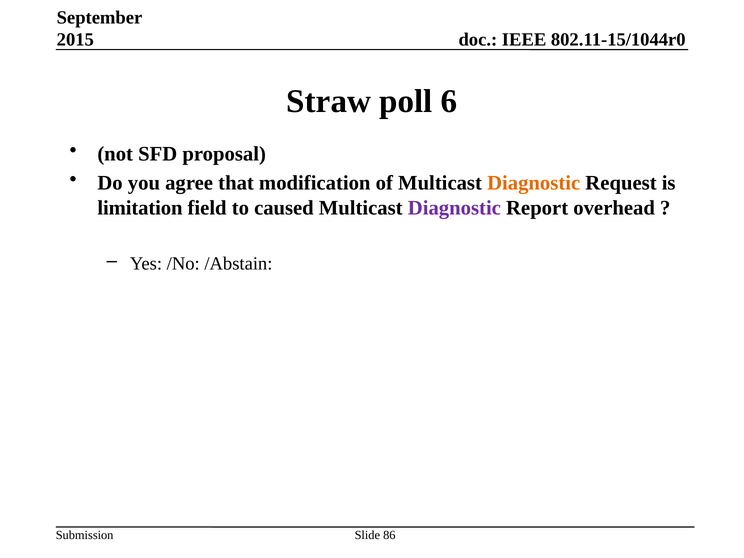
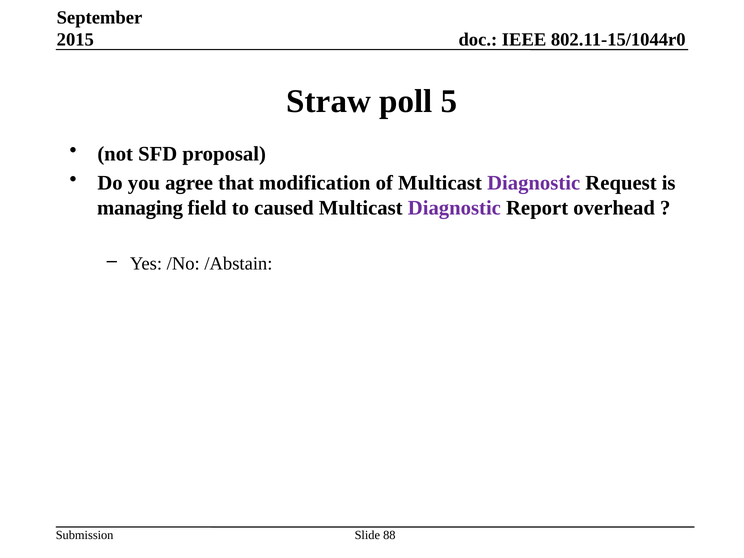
6: 6 -> 5 (449, 101)
Diagnostic colour: orange -> purple (534, 183)
limitation: limitation -> managing (140, 208)
86: 86 -> 88 (389, 535)
